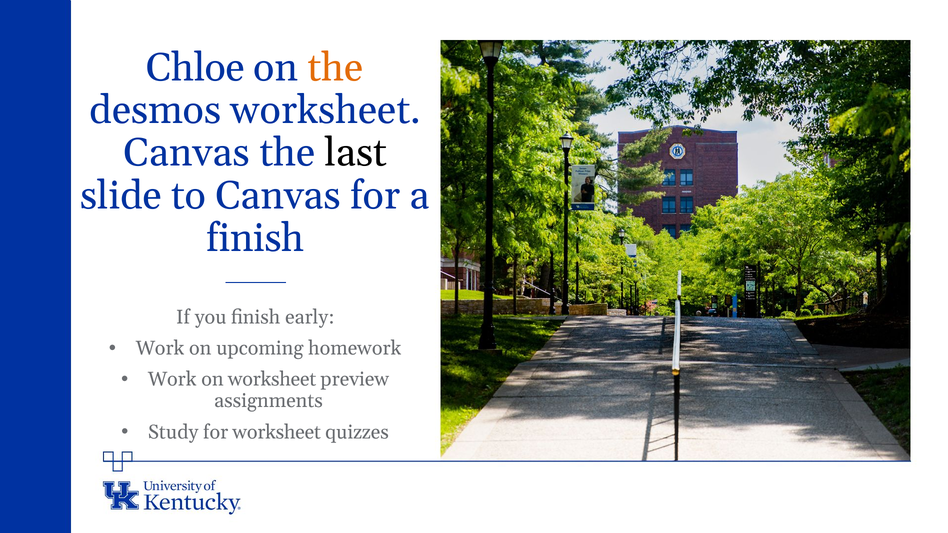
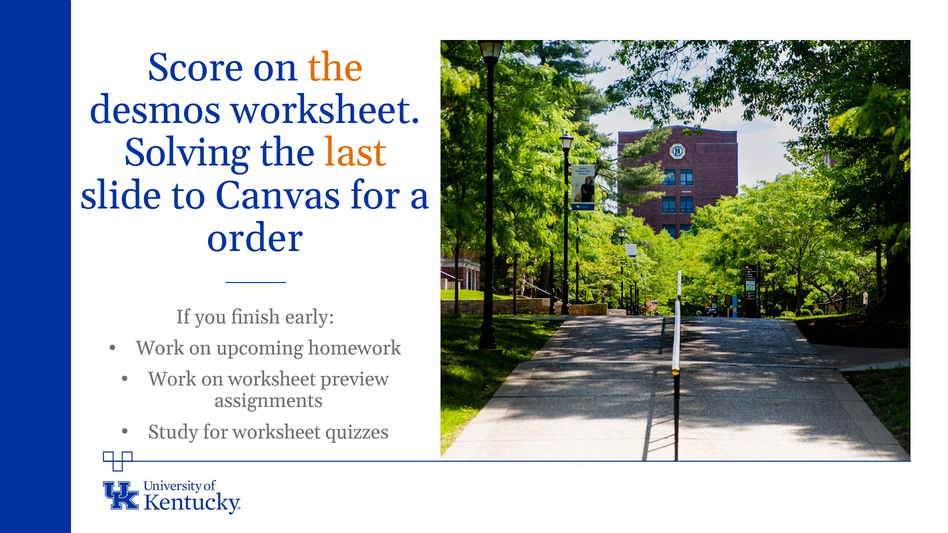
Chloe: Chloe -> Score (195, 68)
Canvas: Canvas -> Solving (187, 153)
last colour: black -> orange (356, 153)
finish: finish -> order (255, 238)
